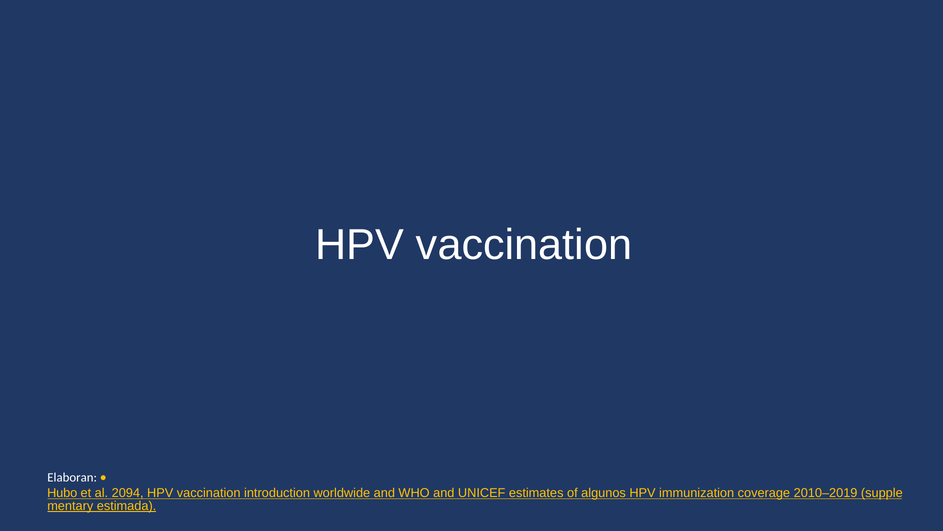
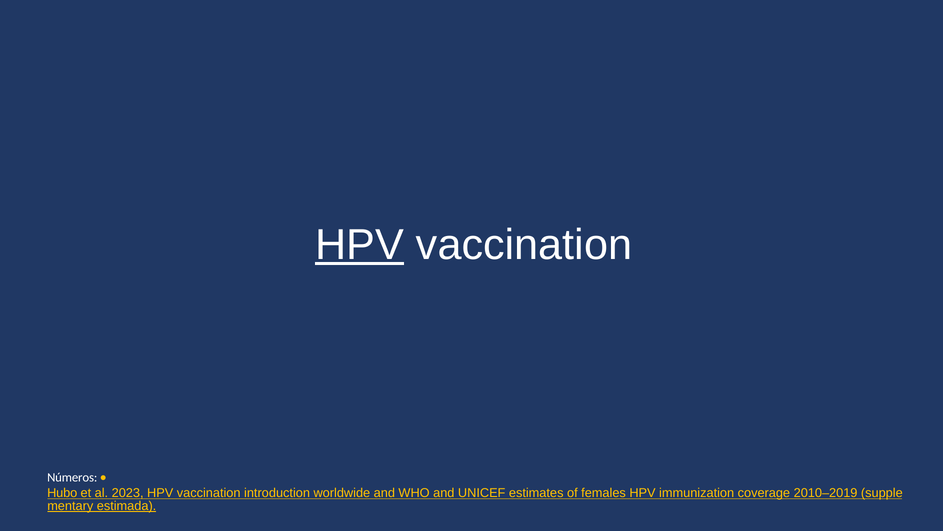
HPV underline: none -> present (360, 245)
Elaboran: Elaboran -> Números (72, 477)
2094: 2094 -> 2023 (128, 492)
algunos: algunos -> females (604, 492)
